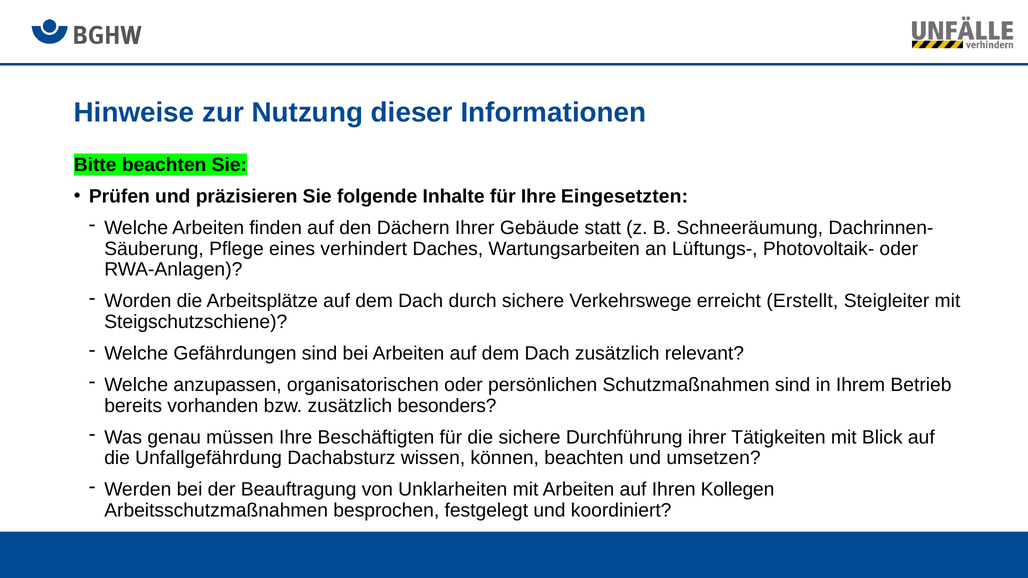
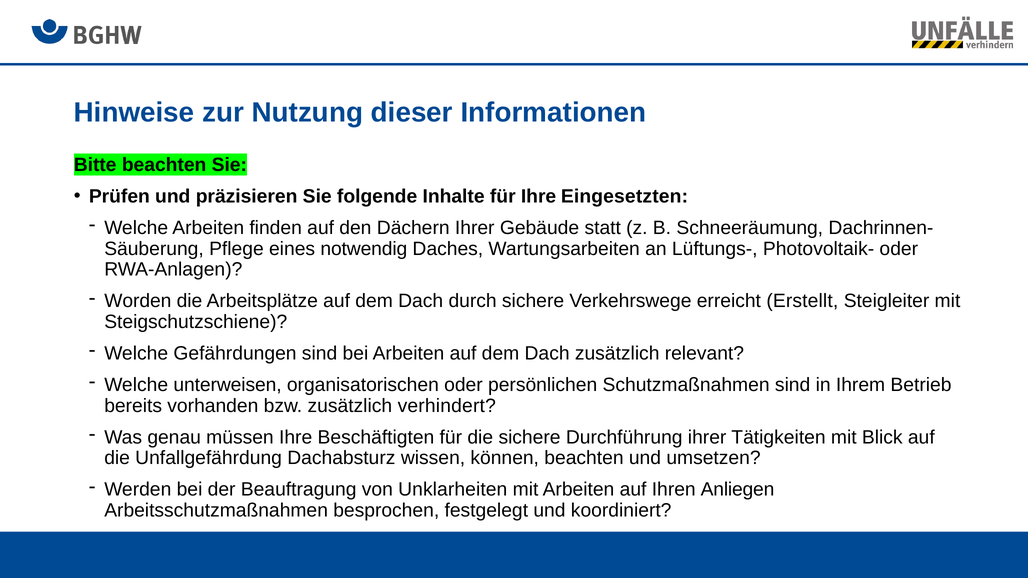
verhindert: verhindert -> notwendig (364, 249)
anzupassen: anzupassen -> unterweisen (228, 385)
besonders: besonders -> verhindert (447, 406)
Kollegen: Kollegen -> Anliegen (738, 490)
